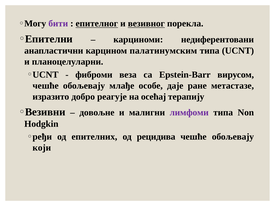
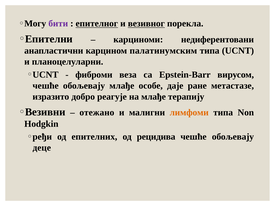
на осећај: осећај -> млађе (154, 97)
довољне: довољне -> отежано (97, 113)
лимфоми colour: purple -> orange (189, 113)
који: који -> деце (42, 148)
